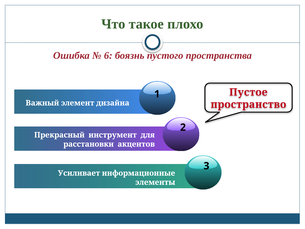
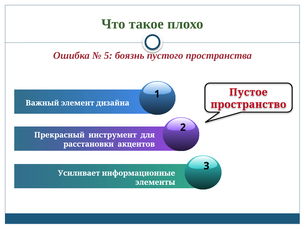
6: 6 -> 5 (108, 55)
